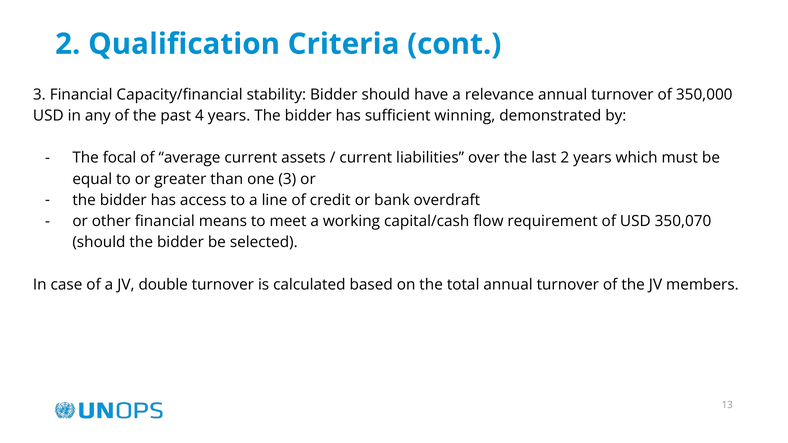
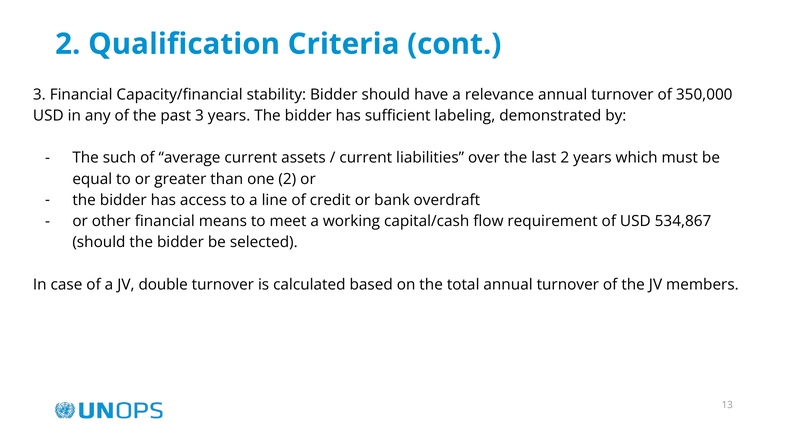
past 4: 4 -> 3 (199, 116)
winning: winning -> labeling (465, 116)
focal: focal -> such (120, 158)
one 3: 3 -> 2 (287, 179)
350,070: 350,070 -> 534,867 (683, 221)
